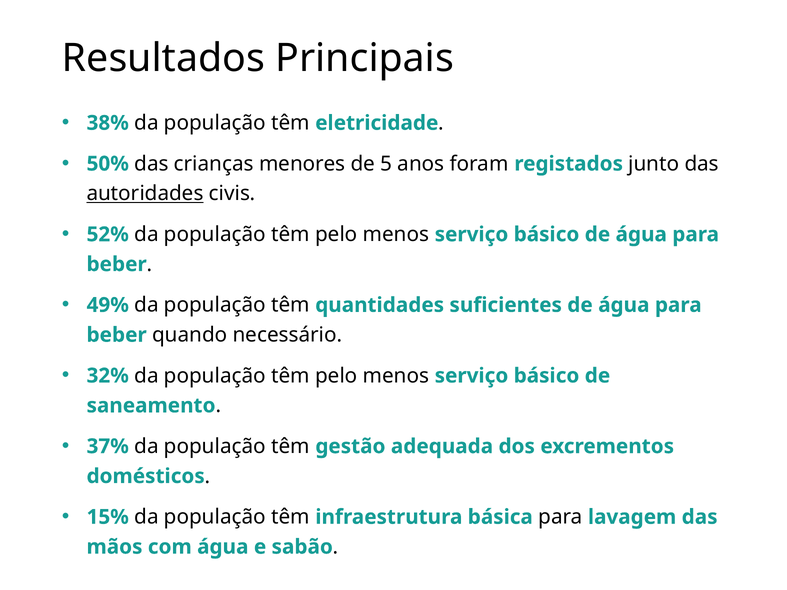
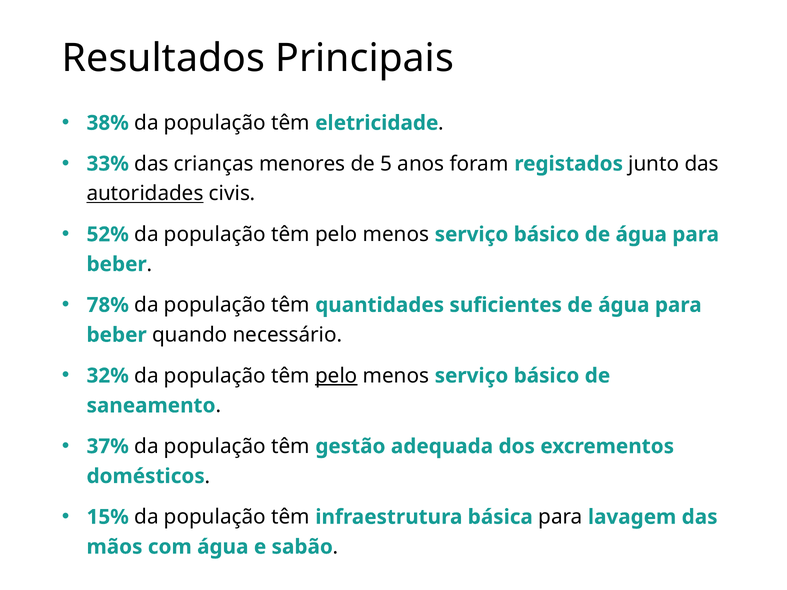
50%: 50% -> 33% (108, 164)
49%: 49% -> 78% (108, 305)
pelo underline: none -> present (336, 376)
